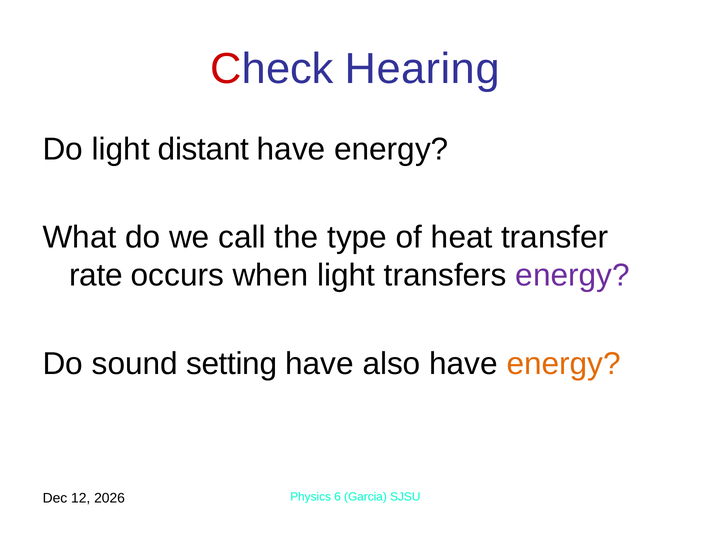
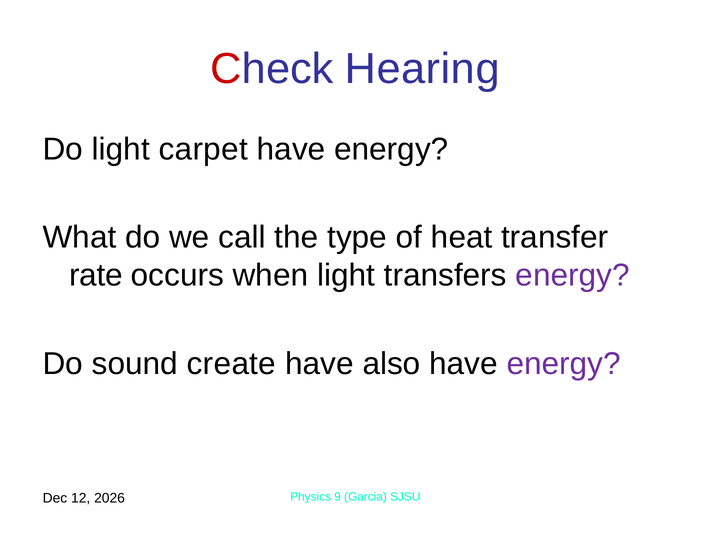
distant: distant -> carpet (203, 149)
setting: setting -> create (231, 364)
energy colour: orange -> purple (564, 364)
6: 6 -> 9 (338, 497)
